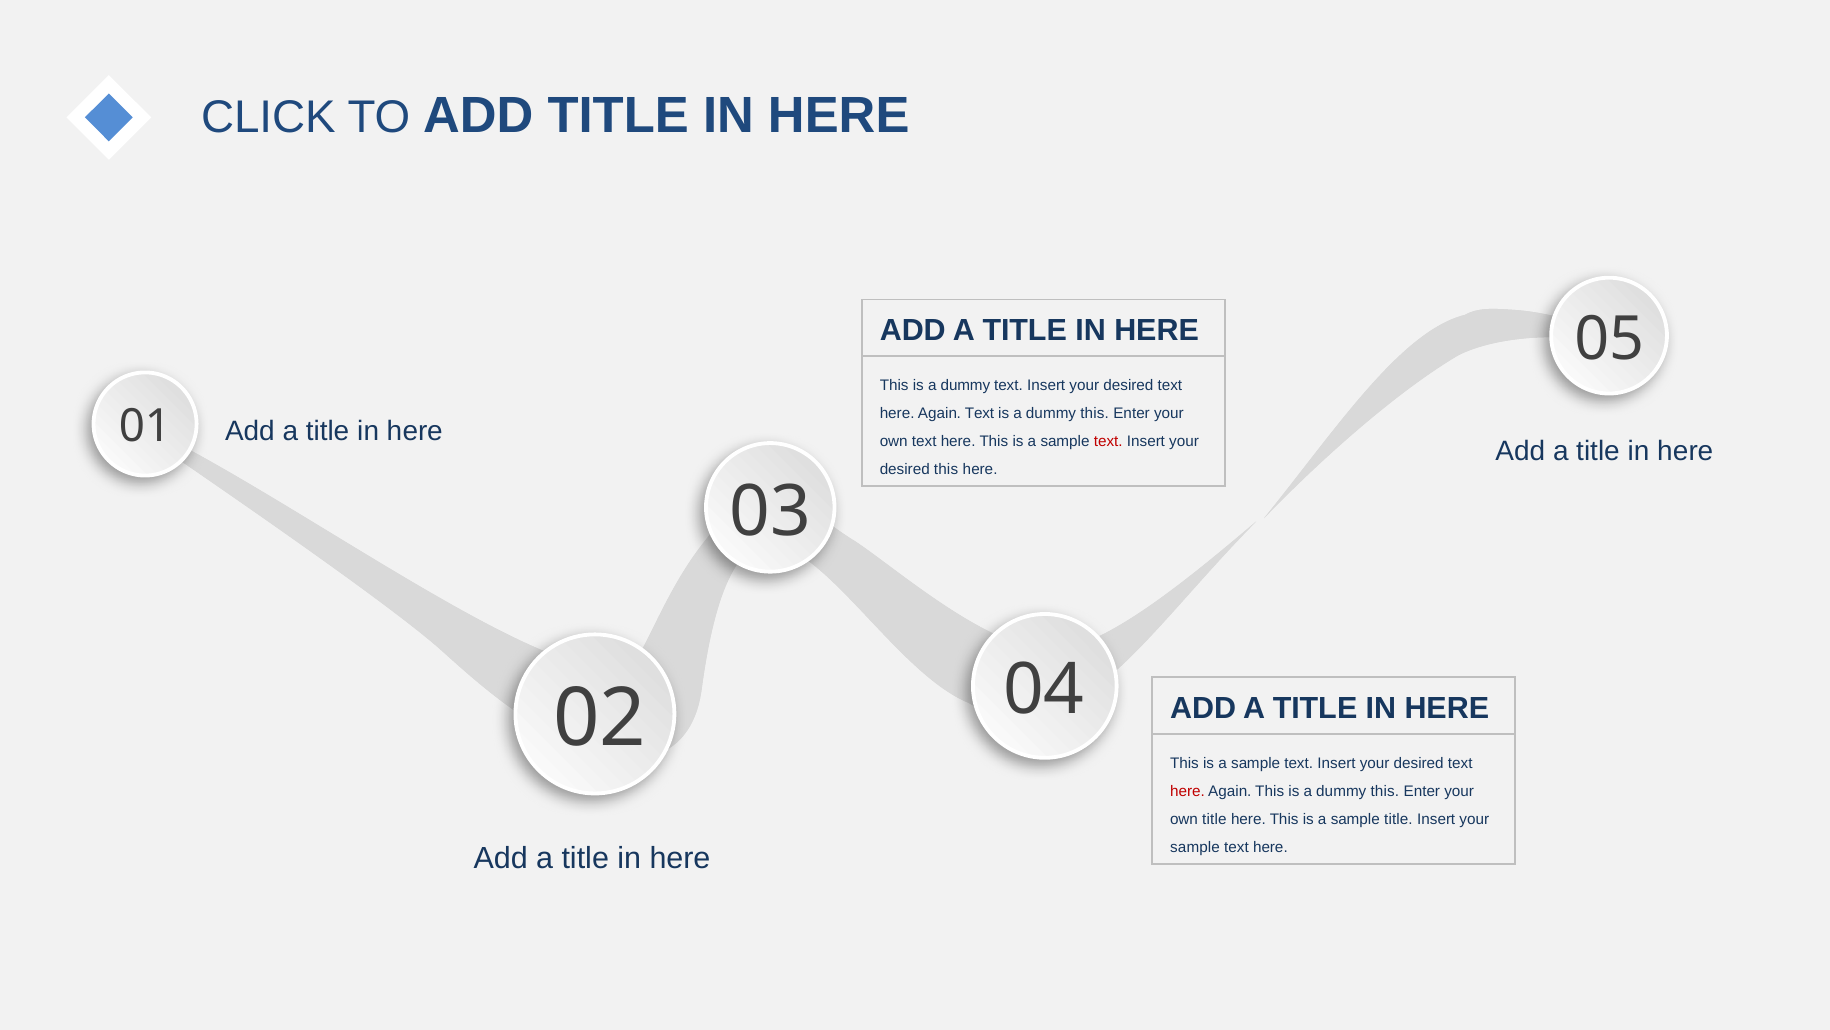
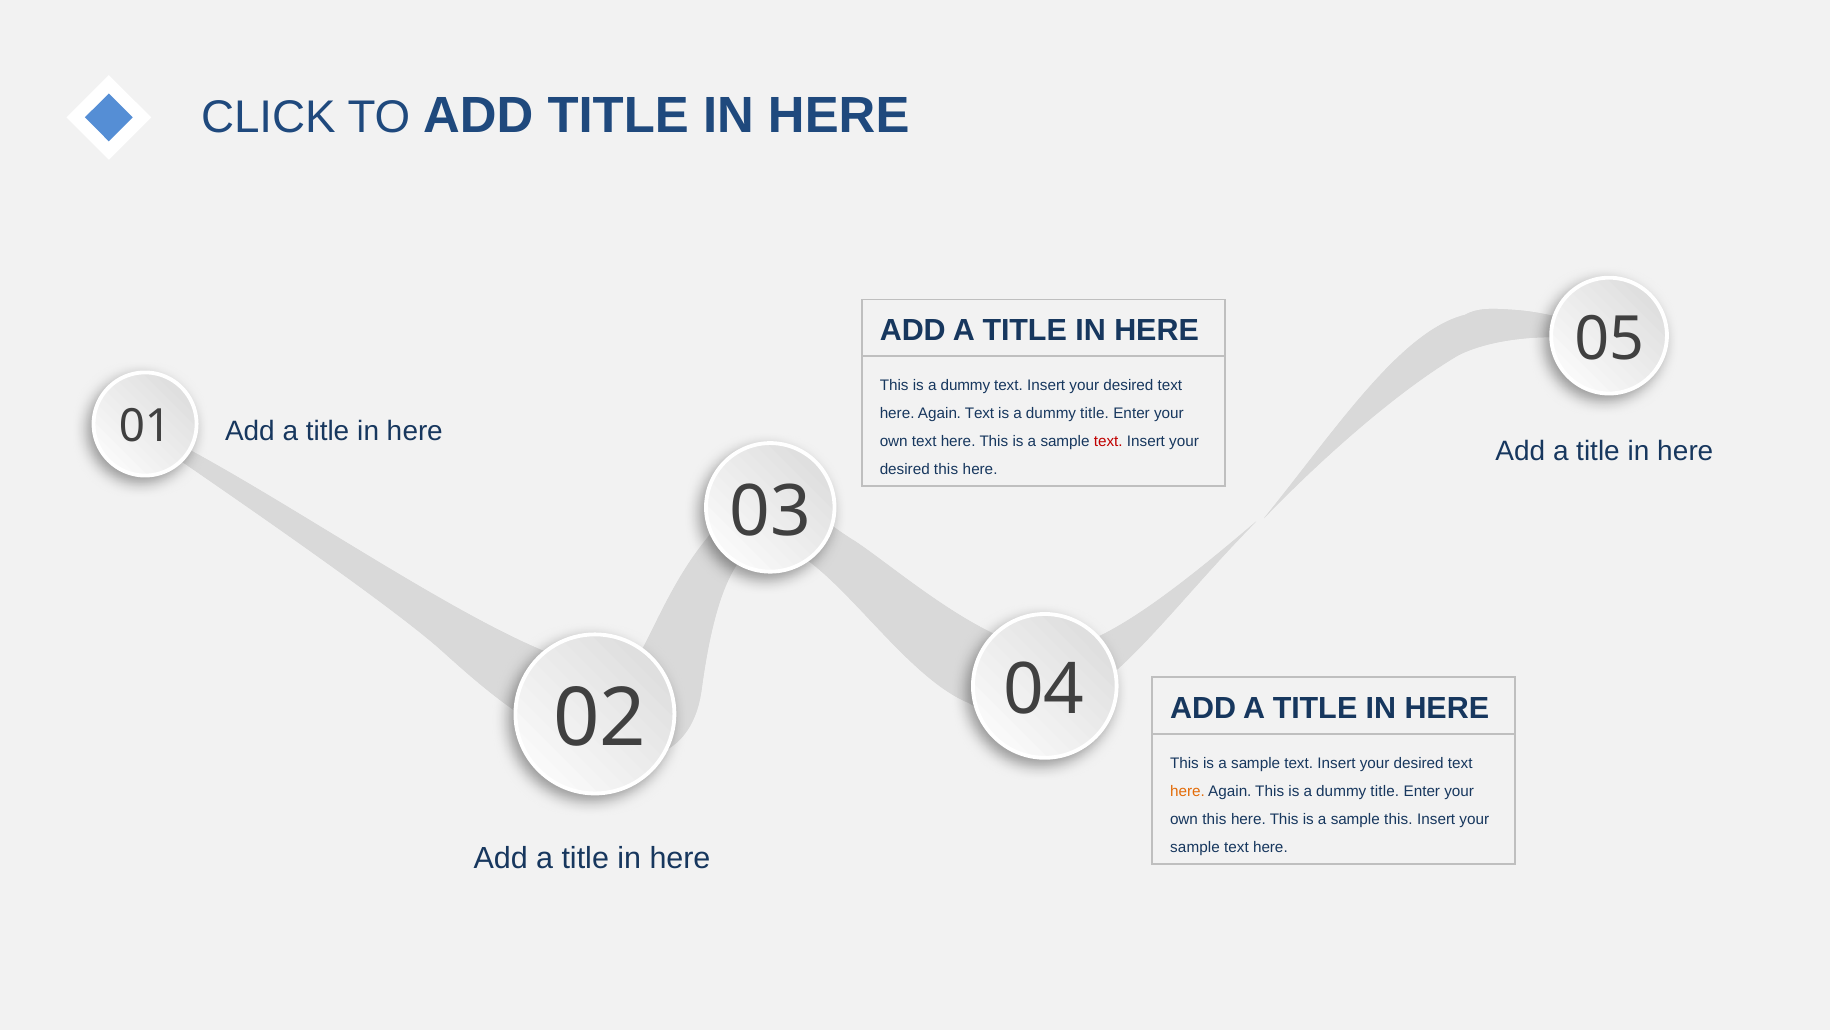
this: this -> title (1095, 413)
here colour: red -> orange (1187, 791)
this: this -> title (1385, 791)
own title: title -> this (1214, 819)
sample title: title -> this (1398, 819)
